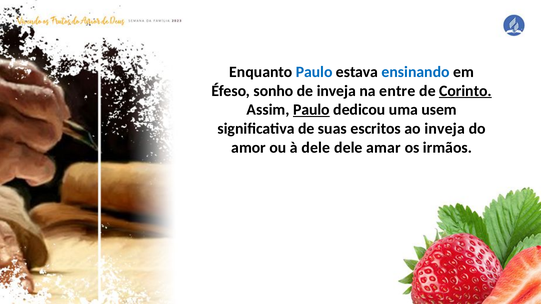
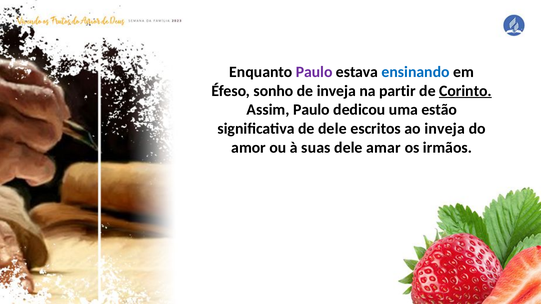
Paulo colour: blue -> purple (314, 72)
entre: entre -> partir (397, 91)
Paulo underline: present -> none (311, 110)
usem: usem -> estão (439, 110)
de suas: suas -> dele (332, 129)
à dele: dele -> suas (316, 148)
